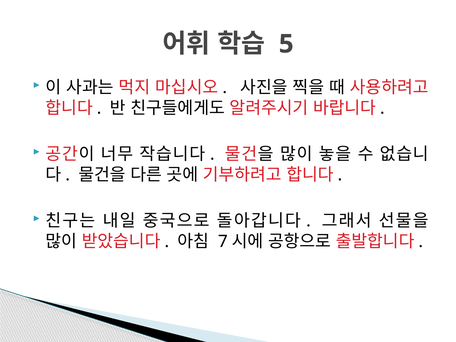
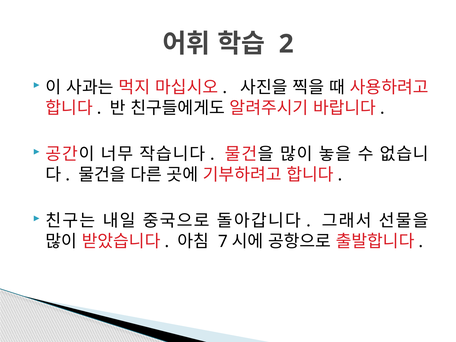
5: 5 -> 2 (286, 44)
